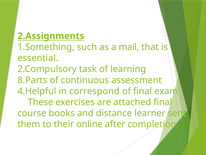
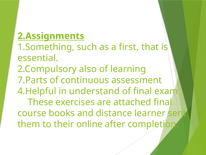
mail: mail -> first (129, 47)
task: task -> also (88, 69)
8.Parts: 8.Parts -> 7.Parts (32, 80)
correspond: correspond -> understand (94, 91)
